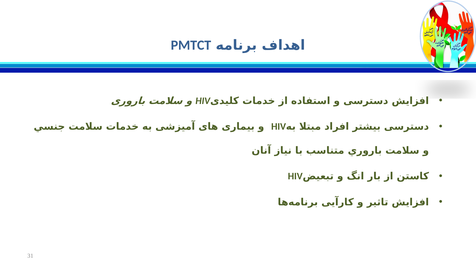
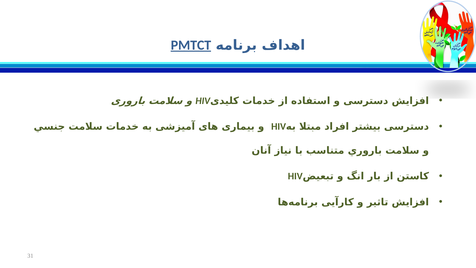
PMTCT underline: none -> present (191, 45)
